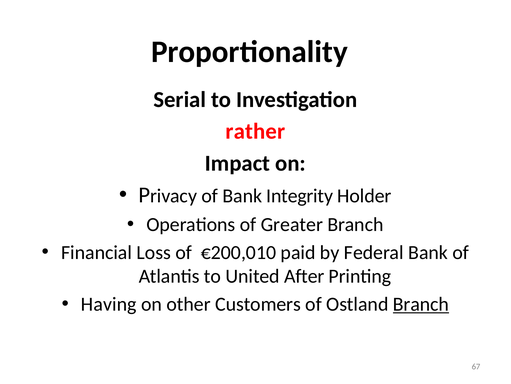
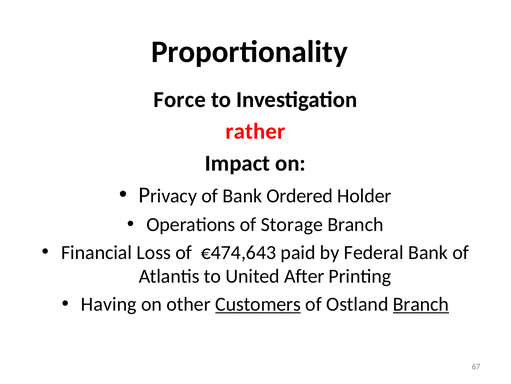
Serial: Serial -> Force (180, 99)
Integrity: Integrity -> Ordered (300, 196)
Greater: Greater -> Storage (292, 224)
€200,010: €200,010 -> €474,643 (238, 252)
Customers underline: none -> present (258, 304)
